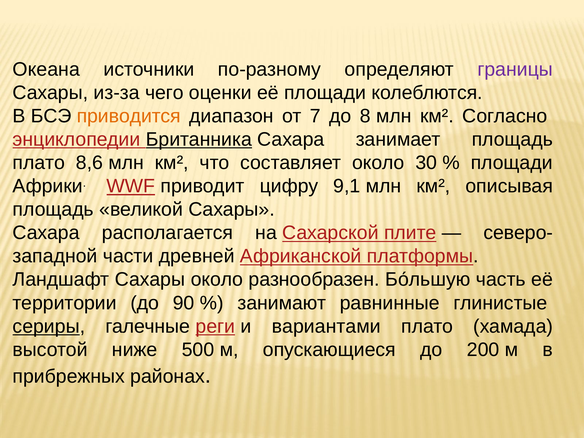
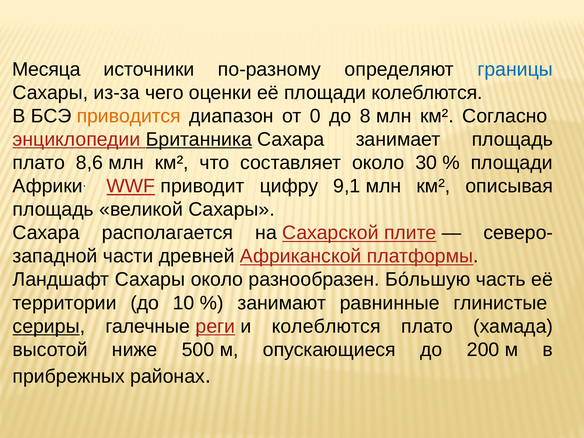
Океана: Океана -> Месяца (46, 69)
границы colour: purple -> blue (515, 69)
7: 7 -> 0 (315, 116)
90: 90 -> 10 (184, 303)
и вариантами: вариантами -> колеблются (326, 326)
